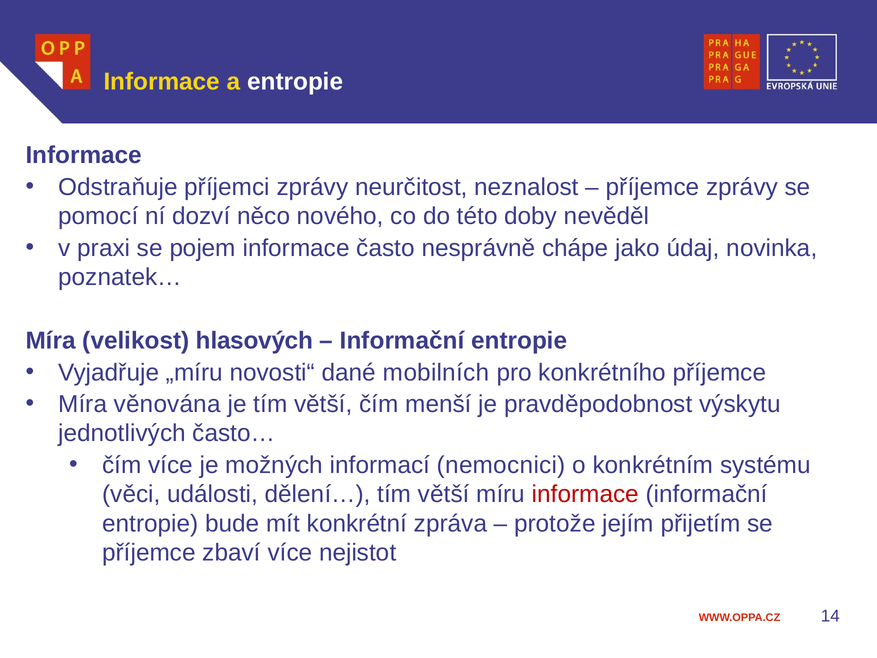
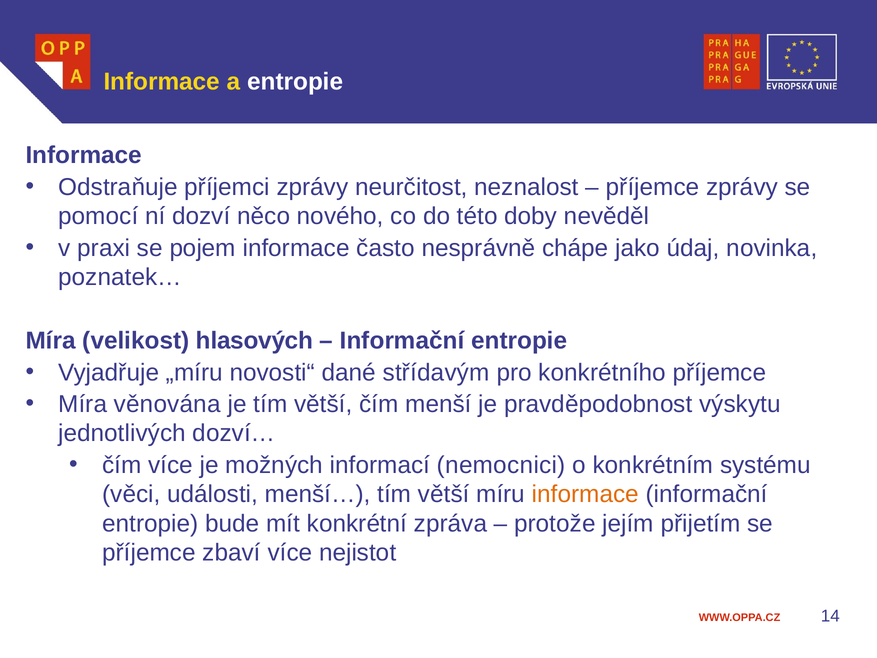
mobilních: mobilních -> střídavým (436, 372)
často…: často… -> dozví… (234, 433)
dělení…: dělení… -> menší… (318, 494)
informace colour: red -> orange (585, 494)
